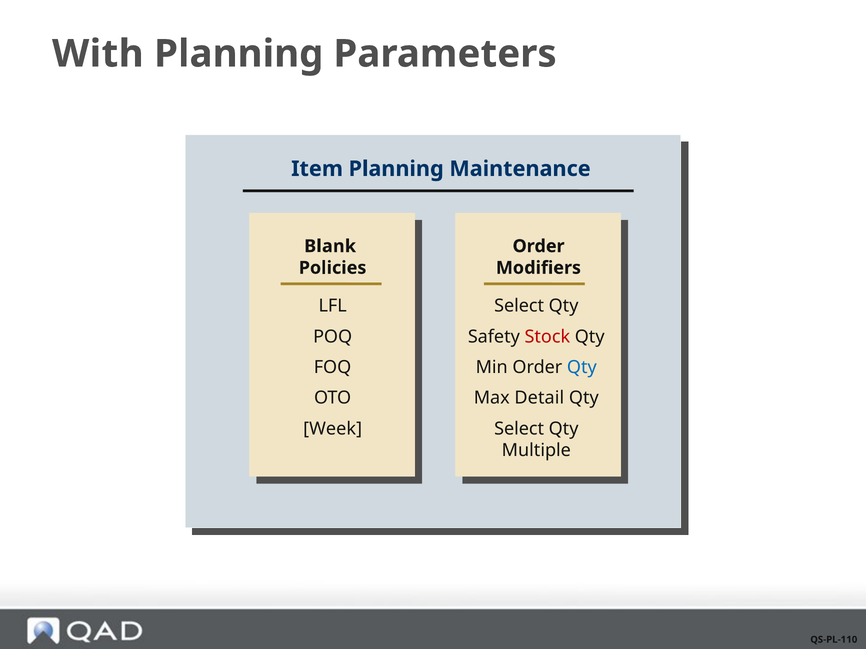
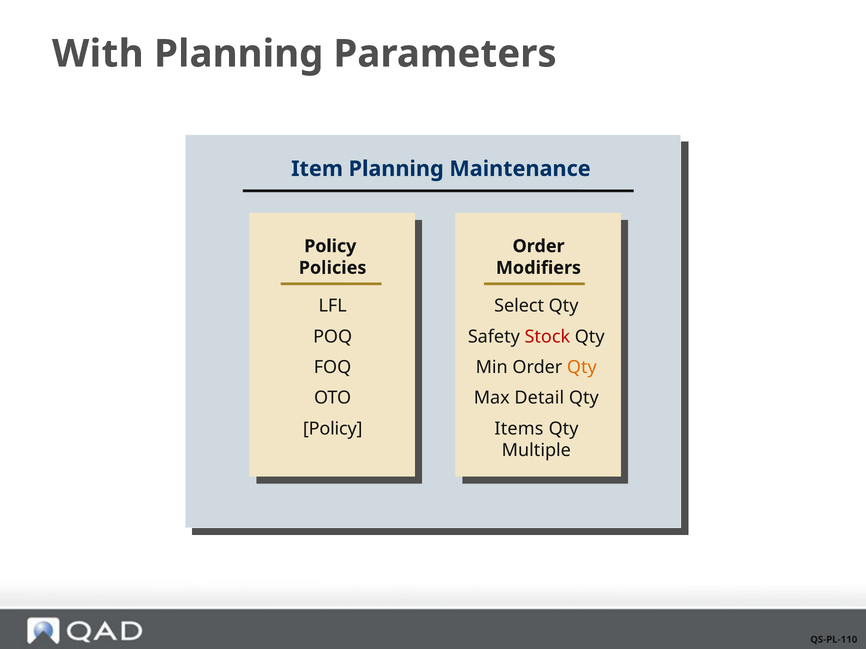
Blank: Blank -> Policy (330, 246)
Qty colour: blue -> orange (582, 368)
Week: Week -> Policy (333, 429)
Select: Select -> Items (519, 429)
